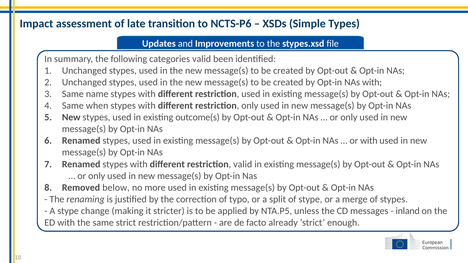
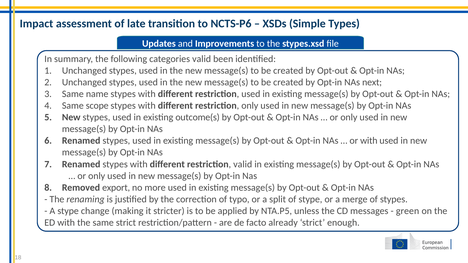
NAs with: with -> next (372, 82)
when: when -> scope (97, 106)
below: below -> export (116, 188)
inland: inland -> green (408, 211)
